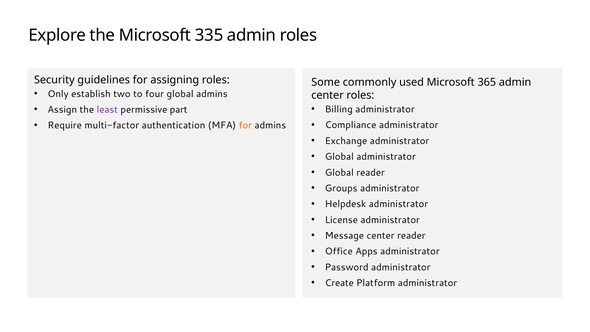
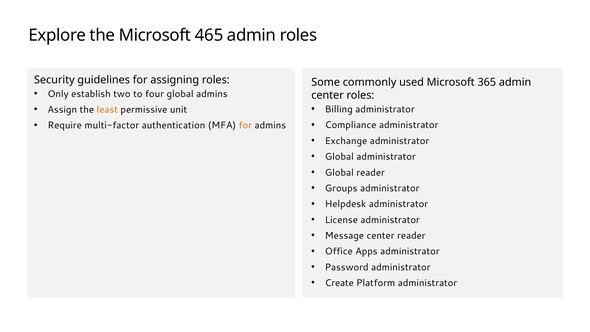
335: 335 -> 465 (209, 35)
least colour: purple -> orange (107, 110)
part: part -> unit (179, 110)
